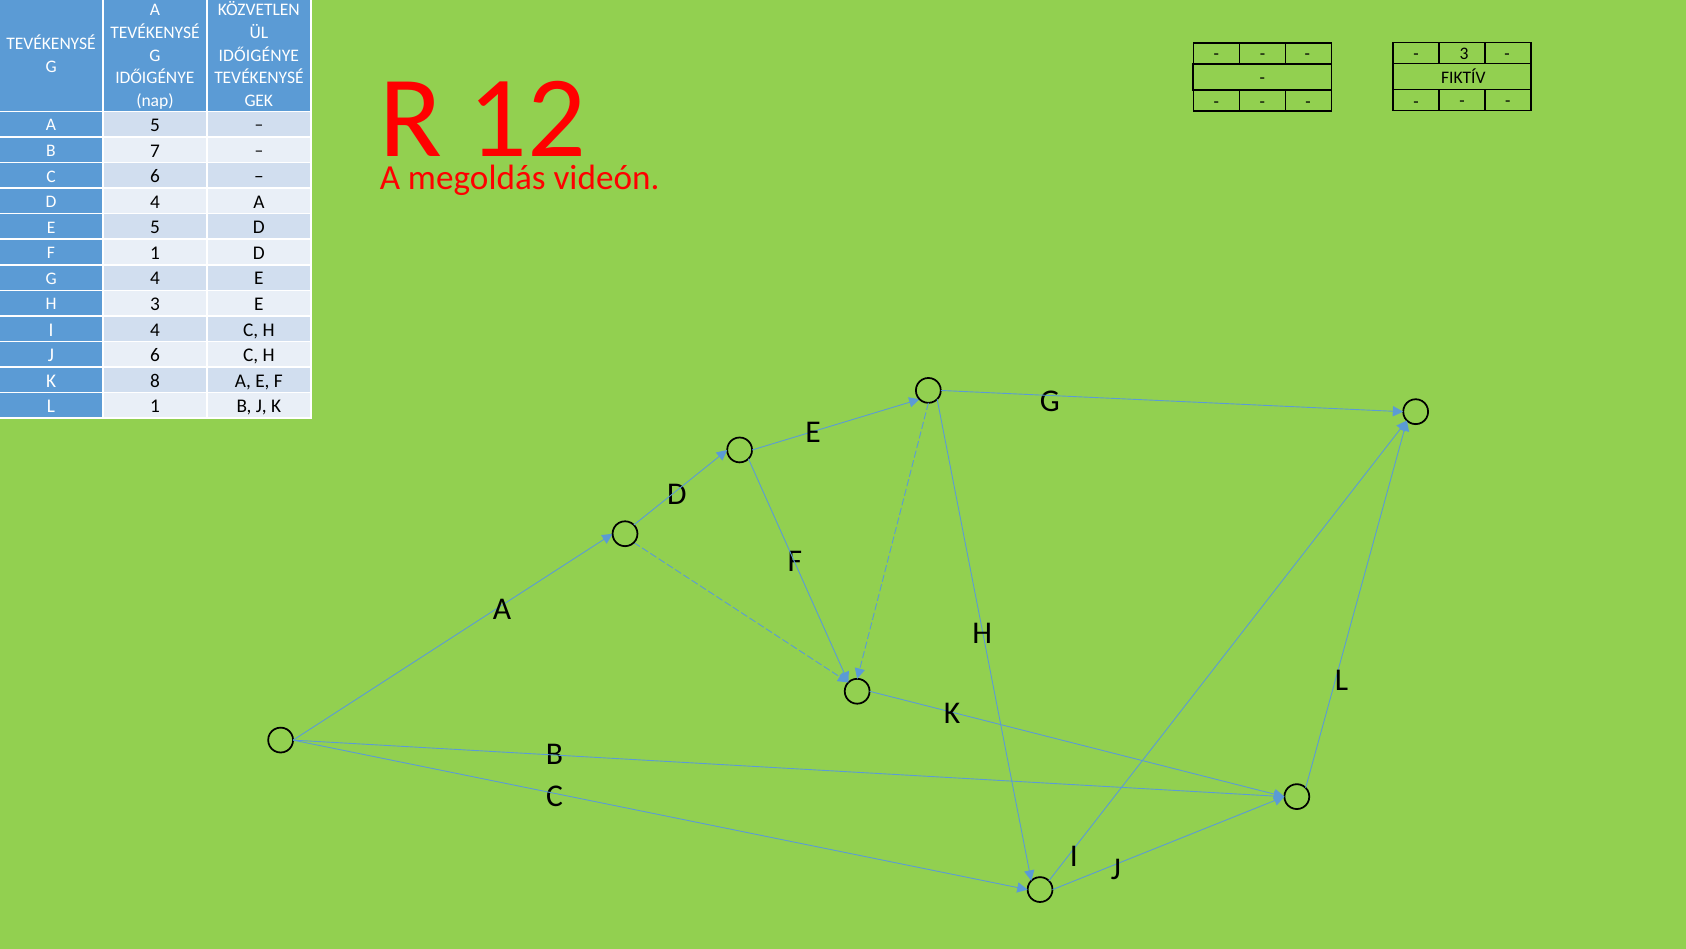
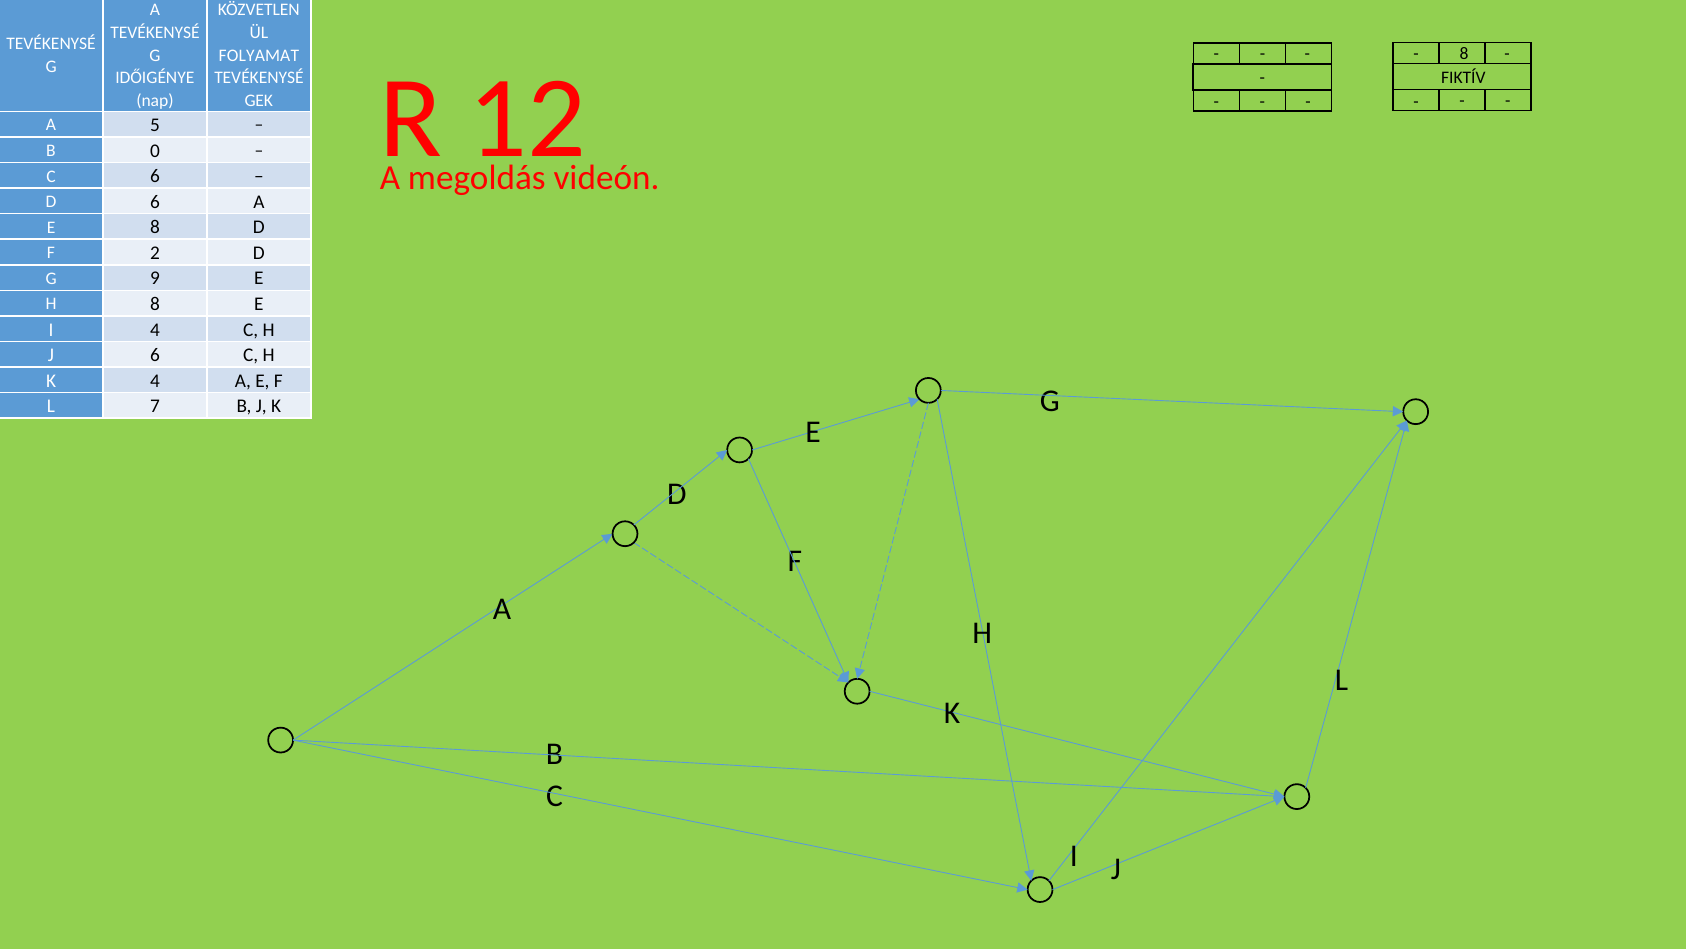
3: 3 -> 8 (1464, 54)
IDŐIGÉNYE: IDŐIGÉNYE -> FOLYAMAT (259, 55)
7: 7 -> 0 (155, 151)
D 4: 4 -> 6 (155, 202)
E 5: 5 -> 8 (155, 227)
F 1: 1 -> 2 (155, 253)
G 4: 4 -> 9 (155, 278)
H 3: 3 -> 8 (155, 304)
K 8: 8 -> 4 (155, 381)
L 1: 1 -> 7 (155, 406)
